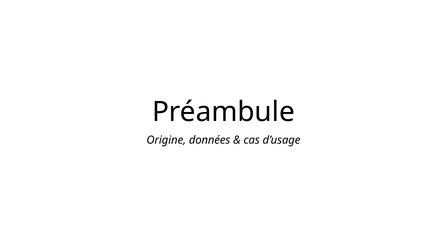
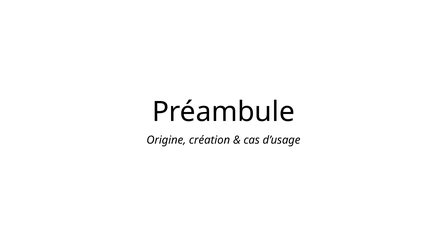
données: données -> création (210, 140)
